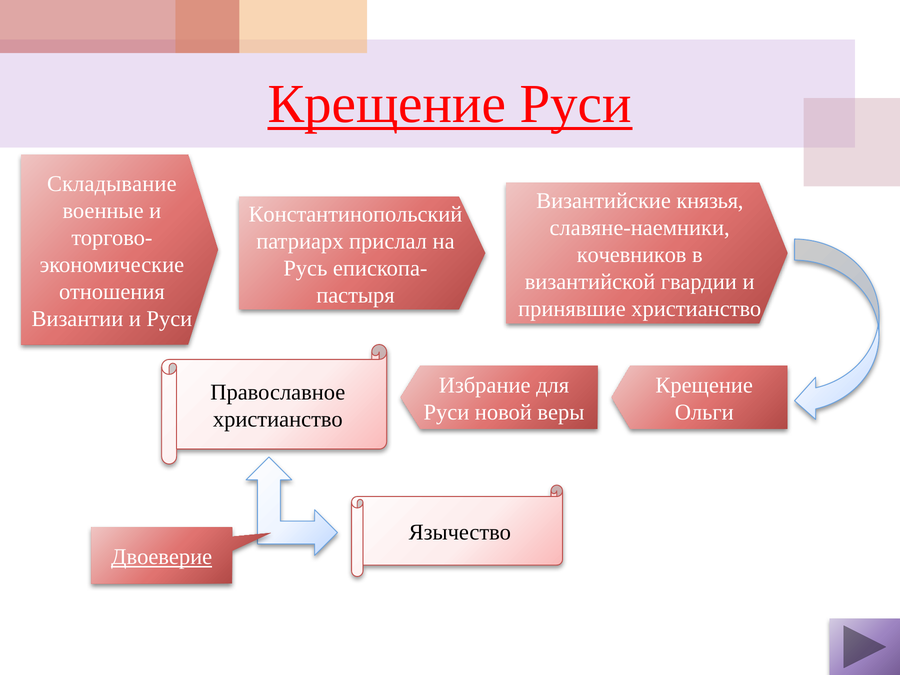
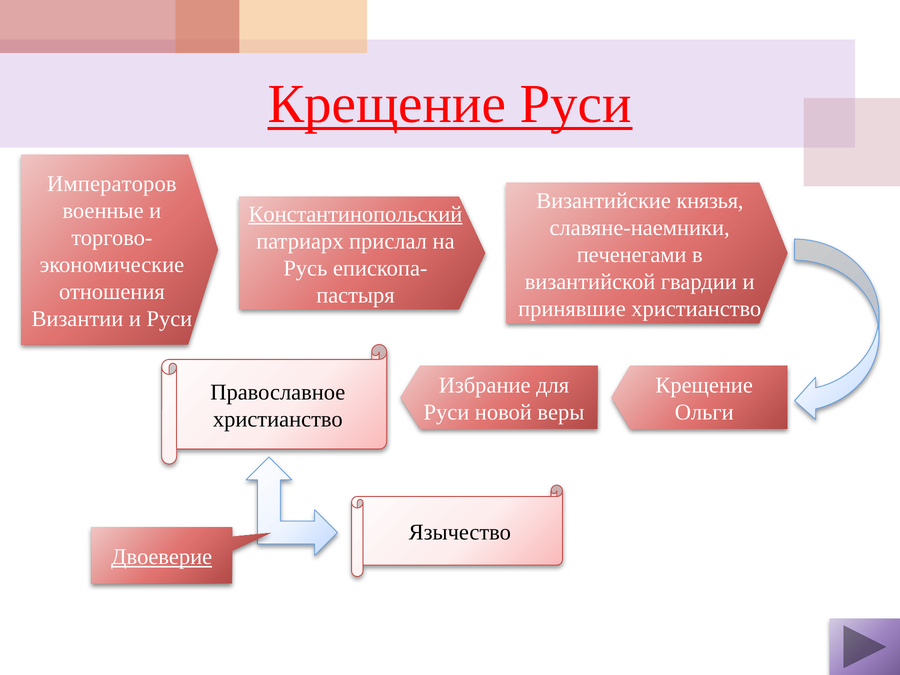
Складывание: Складывание -> Императоров (112, 184)
Константинопольский underline: none -> present (355, 214)
кочевников: кочевников -> печенегами (632, 255)
